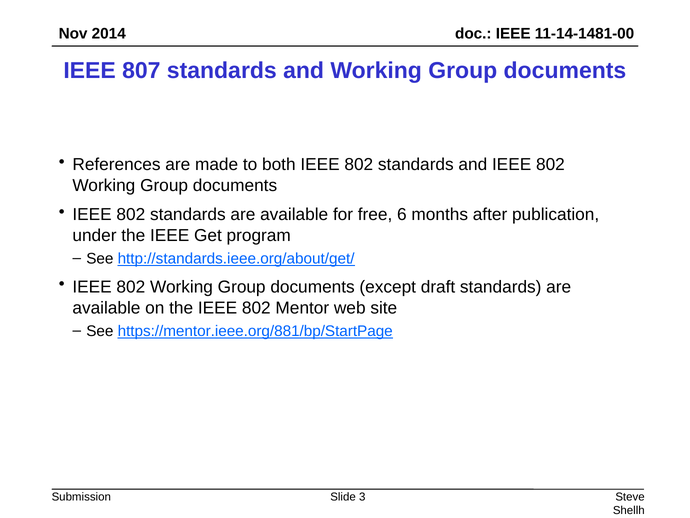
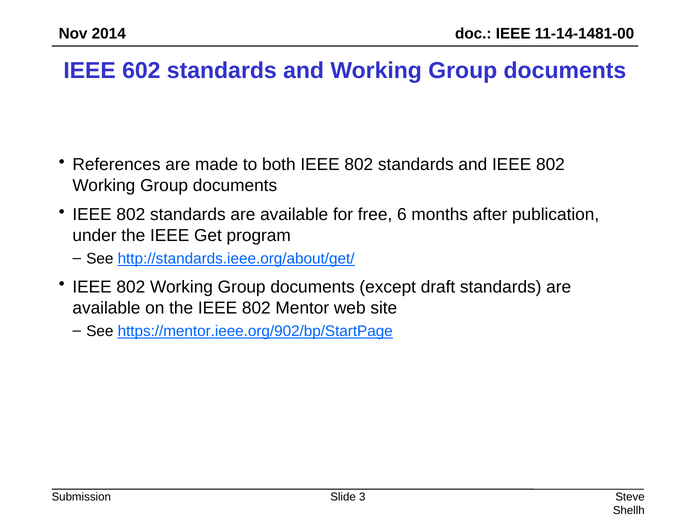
807: 807 -> 602 (141, 71)
https://mentor.ieee.org/881/bp/StartPage: https://mentor.ieee.org/881/bp/StartPage -> https://mentor.ieee.org/902/bp/StartPage (255, 331)
